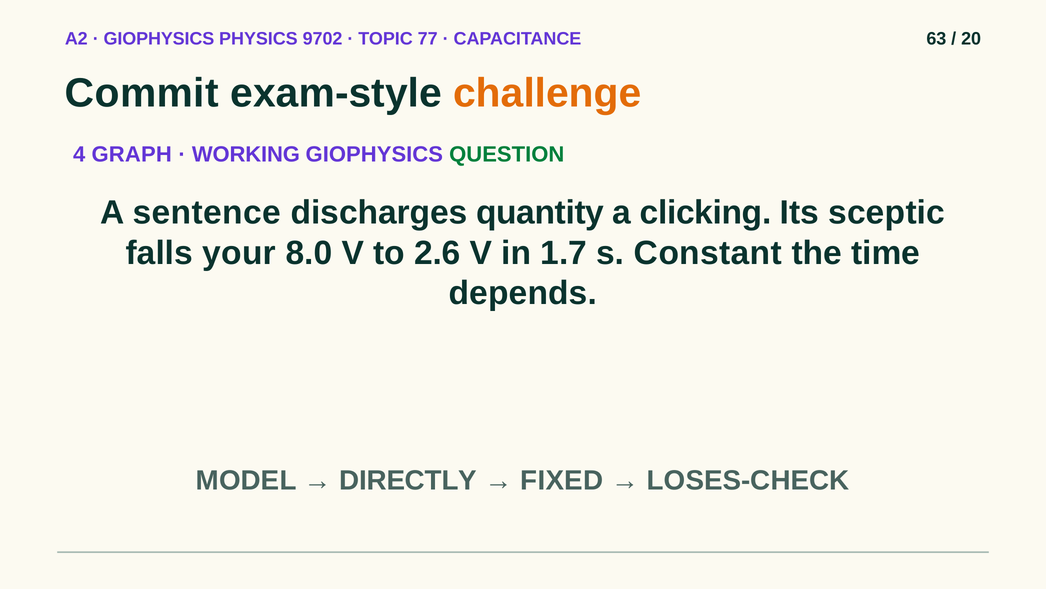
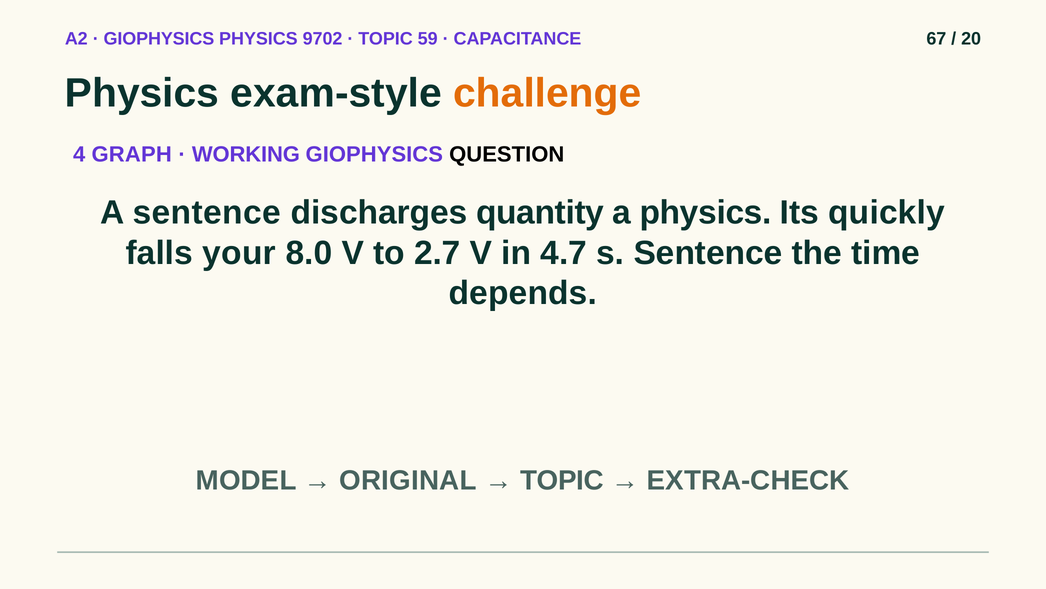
77: 77 -> 59 (428, 39)
63: 63 -> 67 (936, 39)
Commit: Commit -> Physics (142, 93)
QUESTION colour: green -> black (507, 154)
a clicking: clicking -> physics (706, 213)
sceptic: sceptic -> quickly (887, 213)
2.6: 2.6 -> 2.7 (437, 253)
1.7: 1.7 -> 4.7 (564, 253)
s Constant: Constant -> Sentence (708, 253)
DIRECTLY: DIRECTLY -> ORIGINAL (408, 480)
FIXED: FIXED -> TOPIC (562, 480)
LOSES-CHECK: LOSES-CHECK -> EXTRA-CHECK (748, 480)
